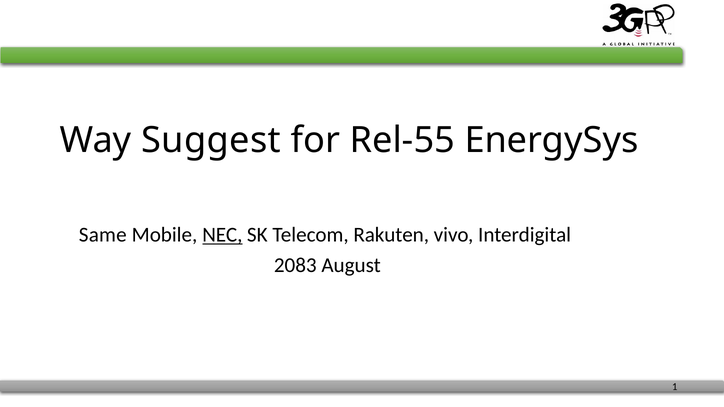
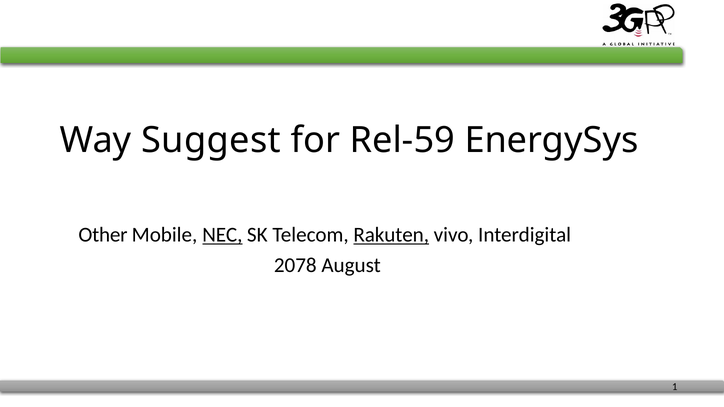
Rel-55: Rel-55 -> Rel-59 (402, 140)
Same: Same -> Other (103, 235)
Rakuten underline: none -> present (391, 235)
2083: 2083 -> 2078 (295, 265)
